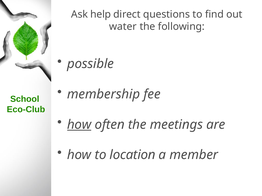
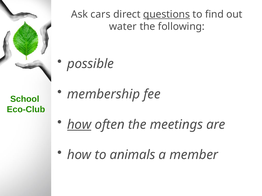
help: help -> cars (101, 14)
questions underline: none -> present (167, 14)
location: location -> animals (133, 155)
